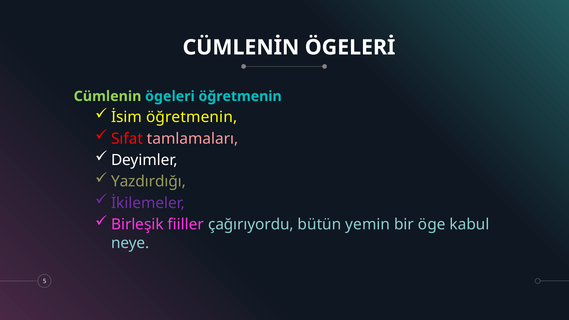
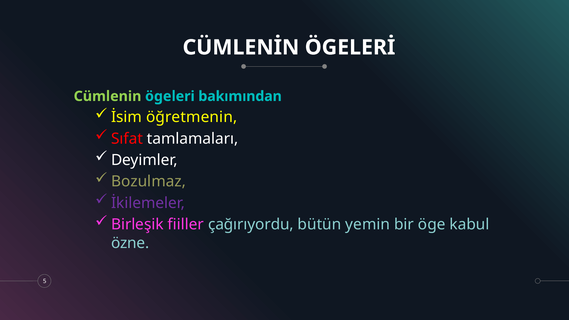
ögeleri öğretmenin: öğretmenin -> bakımından (240, 96)
tamlamaları colour: pink -> white (193, 139)
Yazdırdığı: Yazdırdığı -> Bozulmaz (148, 182)
neye: neye -> özne (130, 243)
